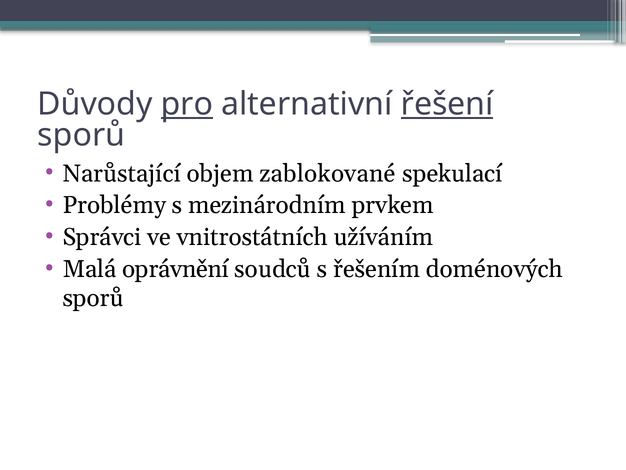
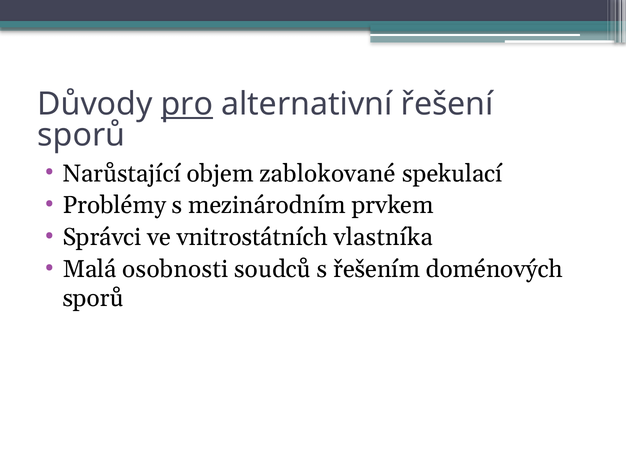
řešení underline: present -> none (447, 104)
užíváním: užíváním -> vlastníka (383, 237)
oprávnění: oprávnění -> osobnosti (175, 269)
